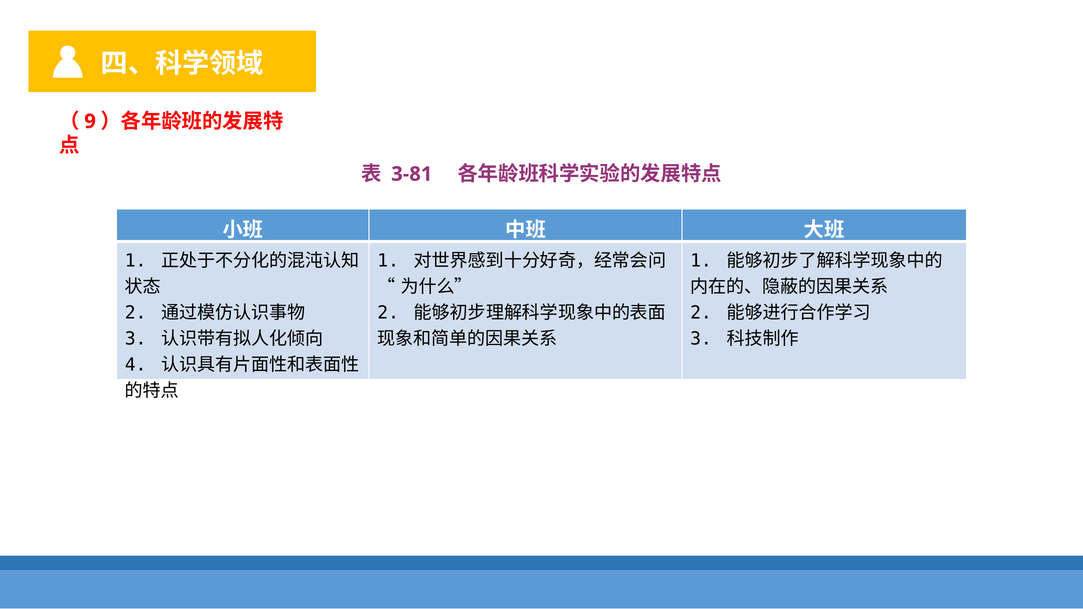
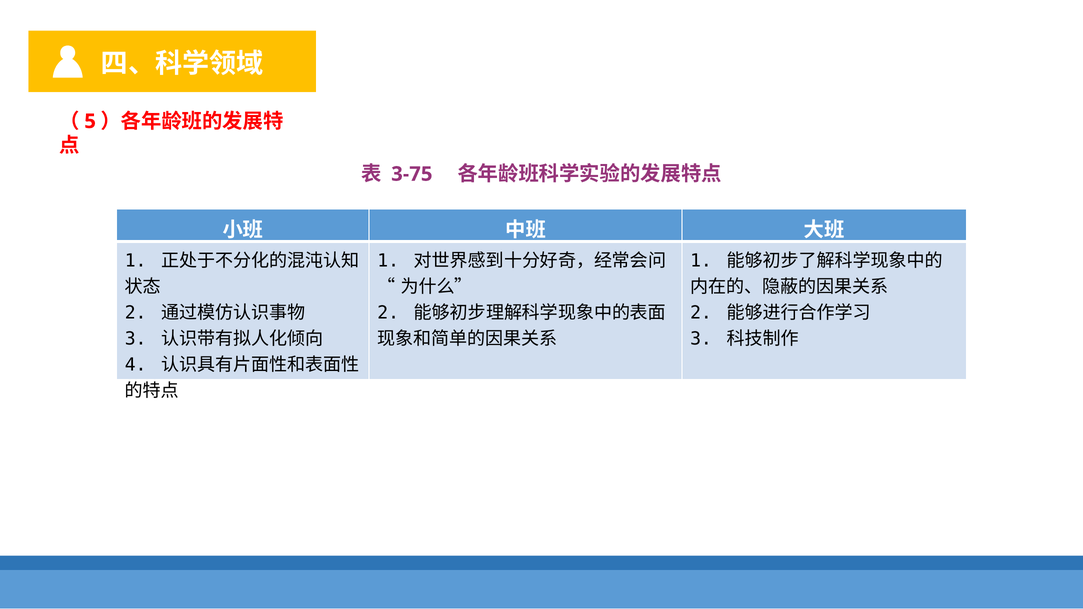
9: 9 -> 5 (90, 121)
3-81: 3-81 -> 3-75 (412, 174)
